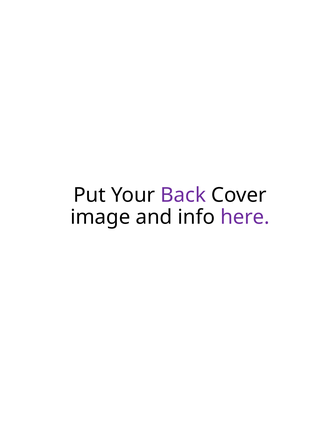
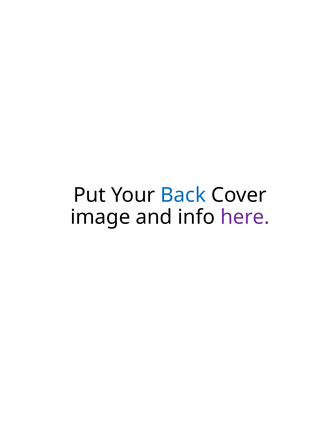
Back colour: purple -> blue (183, 195)
